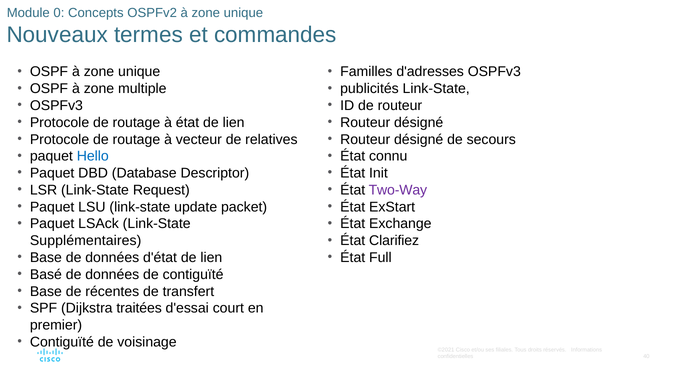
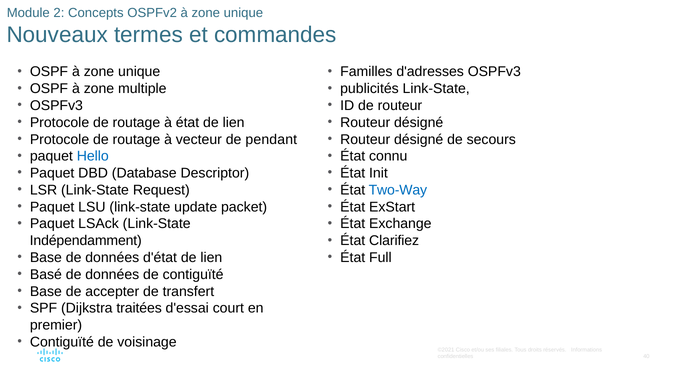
0: 0 -> 2 (59, 13)
relatives: relatives -> pendant (271, 139)
Two-Way colour: purple -> blue (398, 190)
Supplémentaires: Supplémentaires -> Indépendamment (86, 241)
récentes: récentes -> accepter (112, 291)
